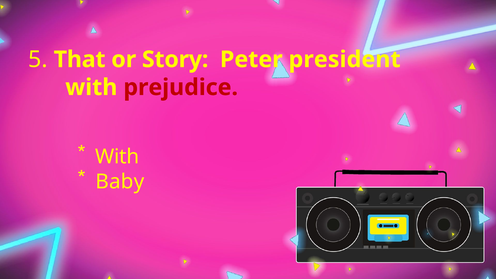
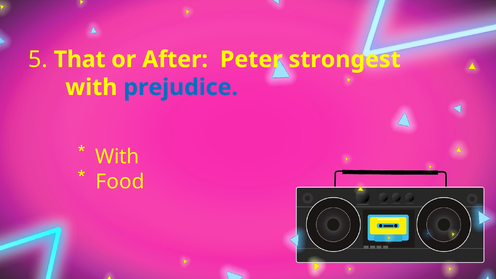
Story: Story -> After (175, 59)
president: president -> strongest (345, 59)
prejudice colour: red -> blue (181, 87)
Baby: Baby -> Food (120, 182)
